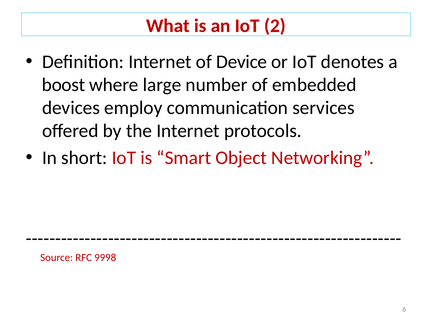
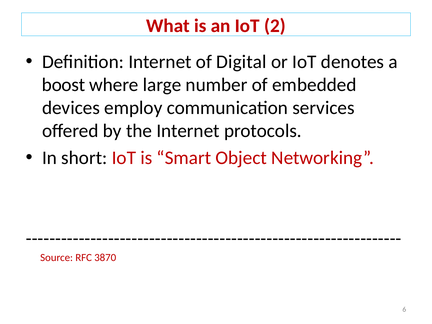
Device: Device -> Digital (241, 62)
9998: 9998 -> 3870 (105, 258)
